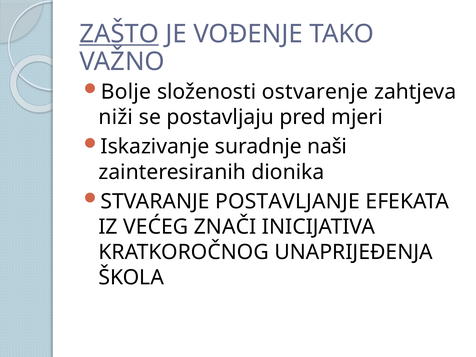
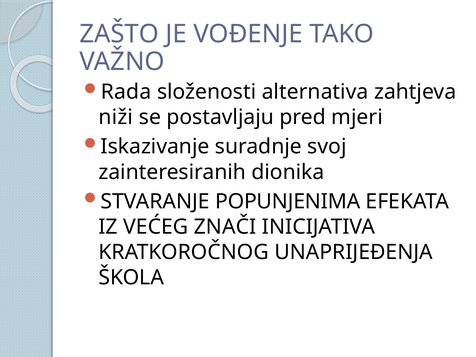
ZAŠTO underline: present -> none (119, 34)
Bolje: Bolje -> Rada (126, 92)
ostvarenje: ostvarenje -> alternativa (315, 92)
naši: naši -> svoj (327, 147)
POSTAVLJANJE: POSTAVLJANJE -> POPUNJENIMA (288, 201)
